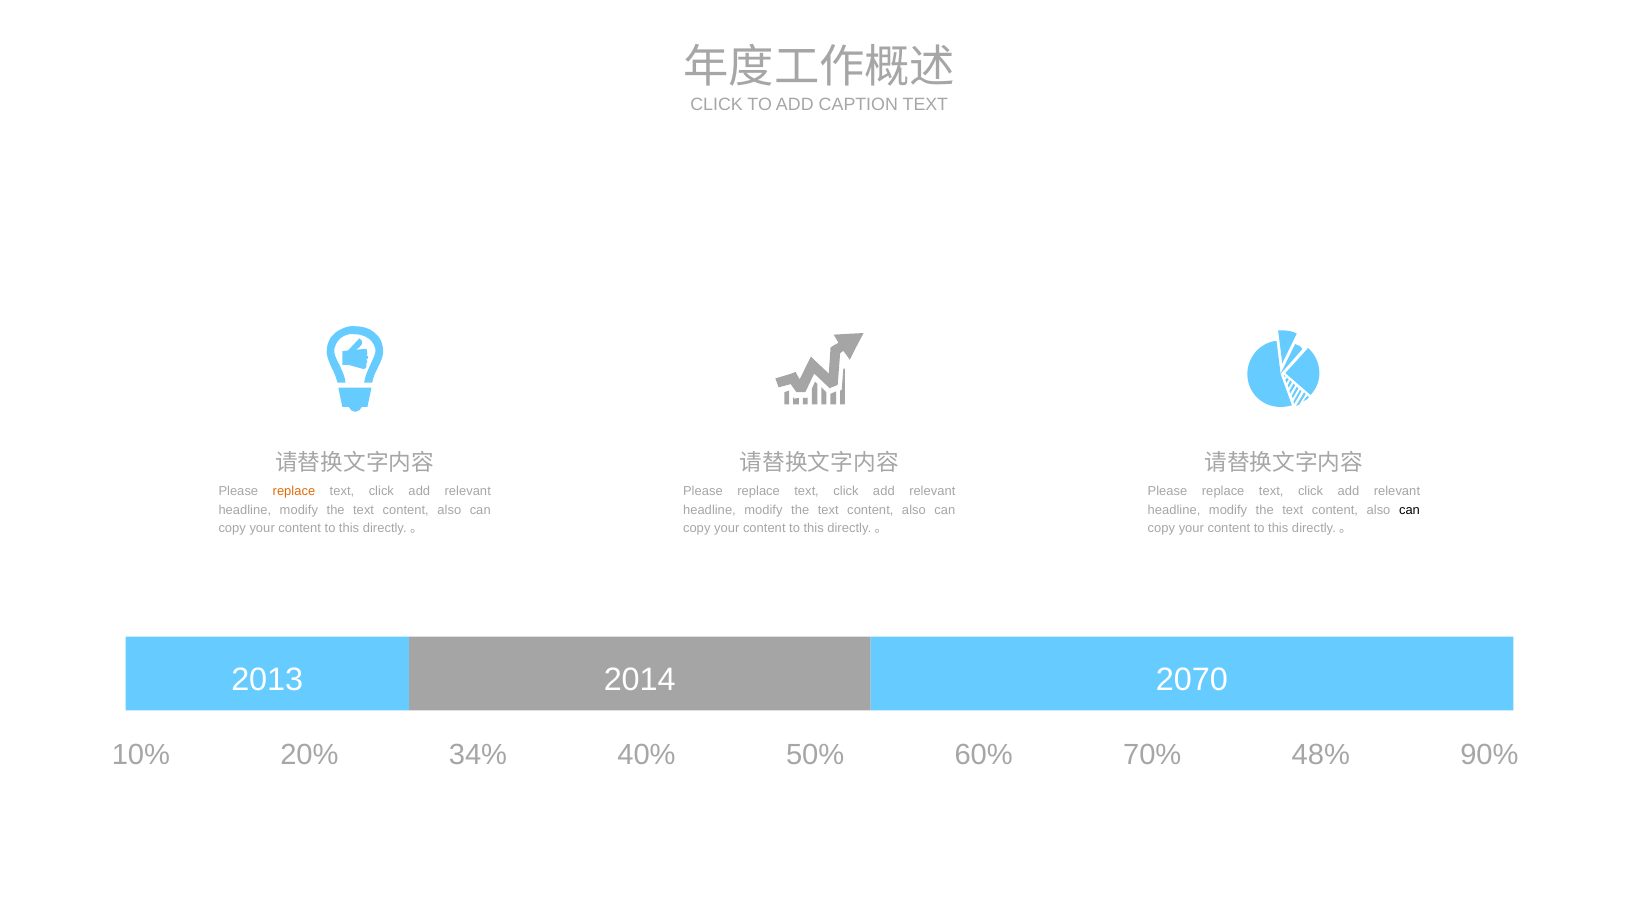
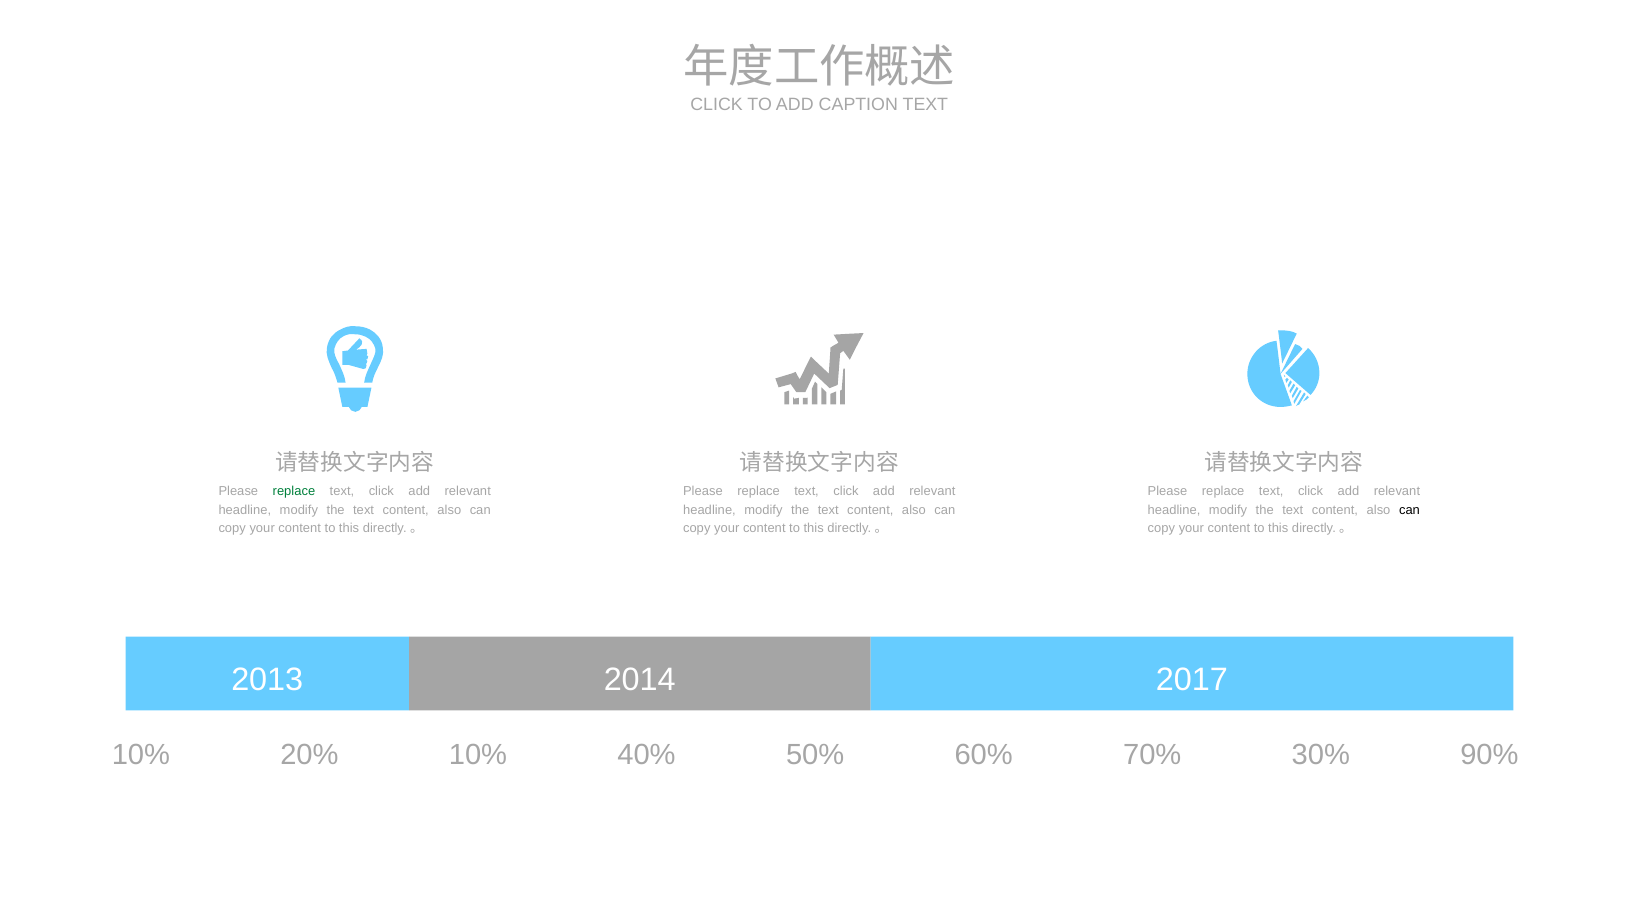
replace colour: orange -> green (294, 491)
2070: 2070 -> 2017 (1192, 680)
20% 34%: 34% -> 10% (478, 755)
48%: 48% -> 30% (1321, 755)
